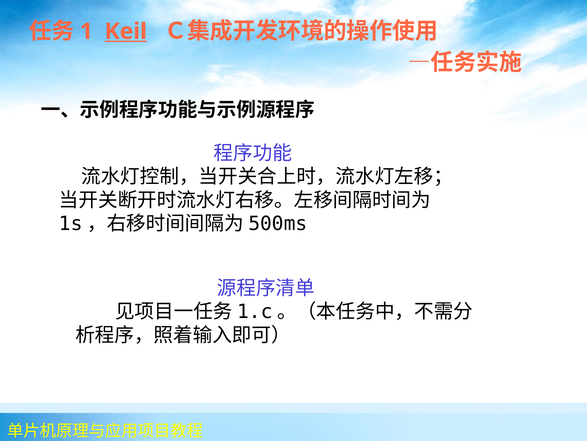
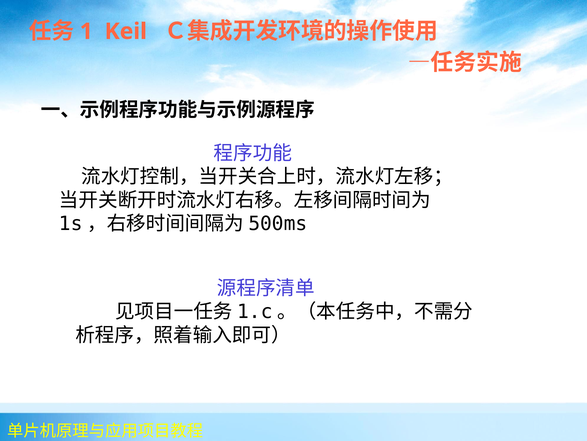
Keil underline: present -> none (126, 31)
